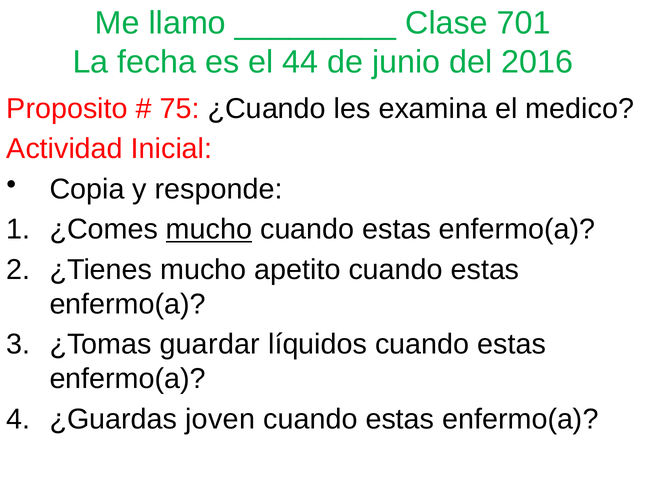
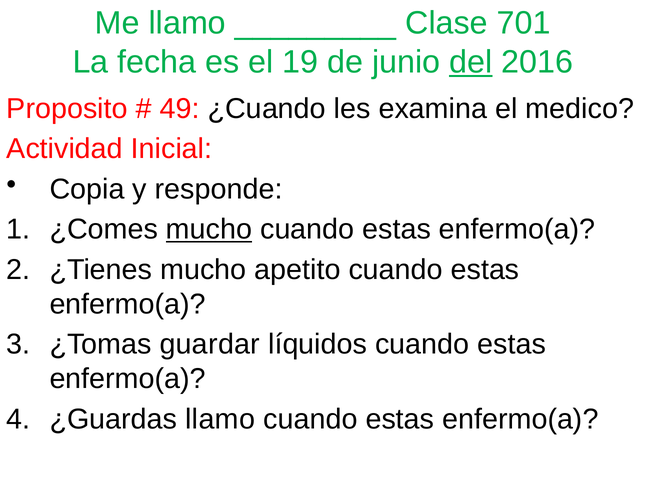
44: 44 -> 19 (300, 62)
del underline: none -> present (471, 62)
75: 75 -> 49 (180, 109)
¿Guardas joven: joven -> llamo (220, 419)
